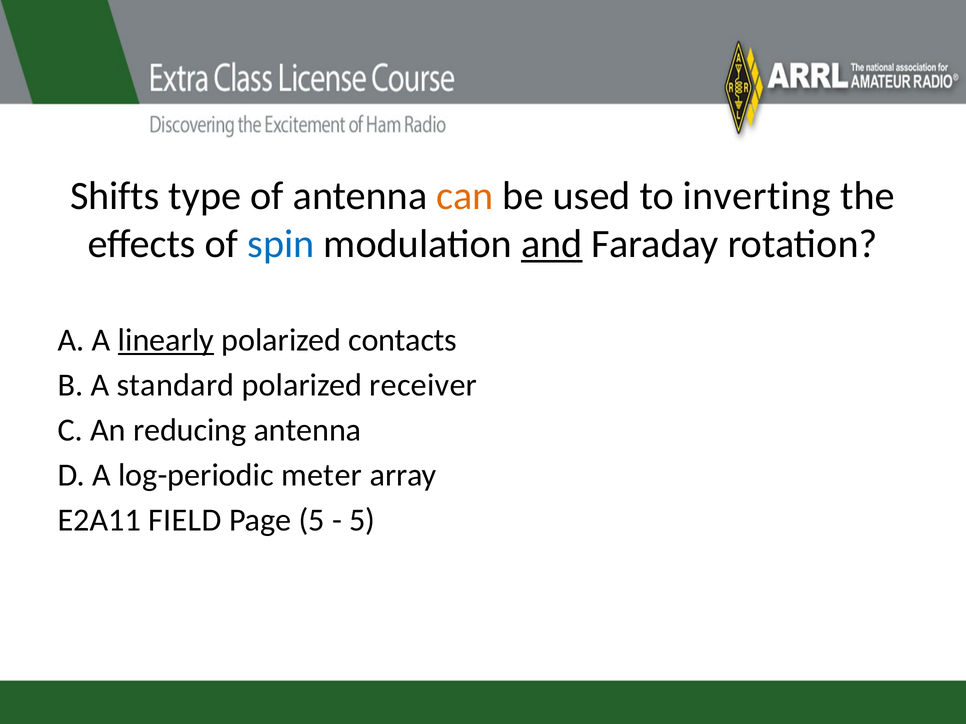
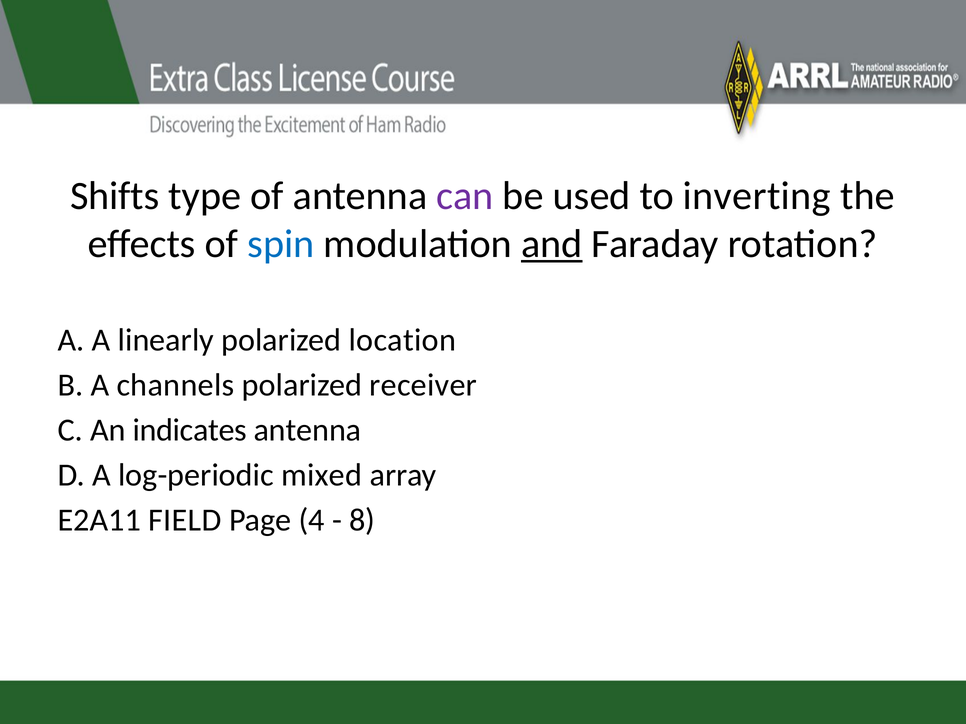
can colour: orange -> purple (465, 196)
linearly underline: present -> none (166, 340)
contacts: contacts -> location (402, 340)
standard: standard -> channels (175, 385)
reducing: reducing -> indicates (190, 430)
meter: meter -> mixed (322, 475)
Page 5: 5 -> 4 (312, 521)
5: 5 -> 8 (362, 521)
